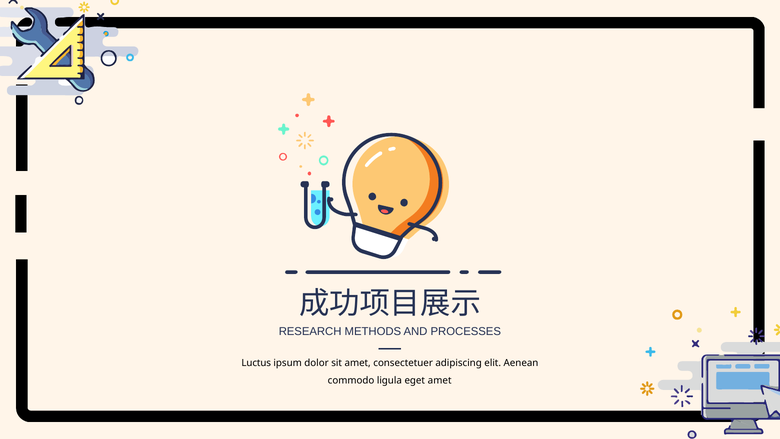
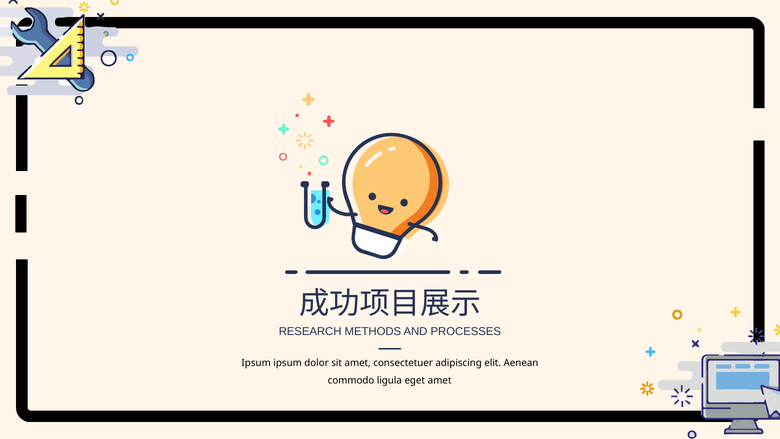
Luctus: Luctus -> Ipsum (256, 363)
